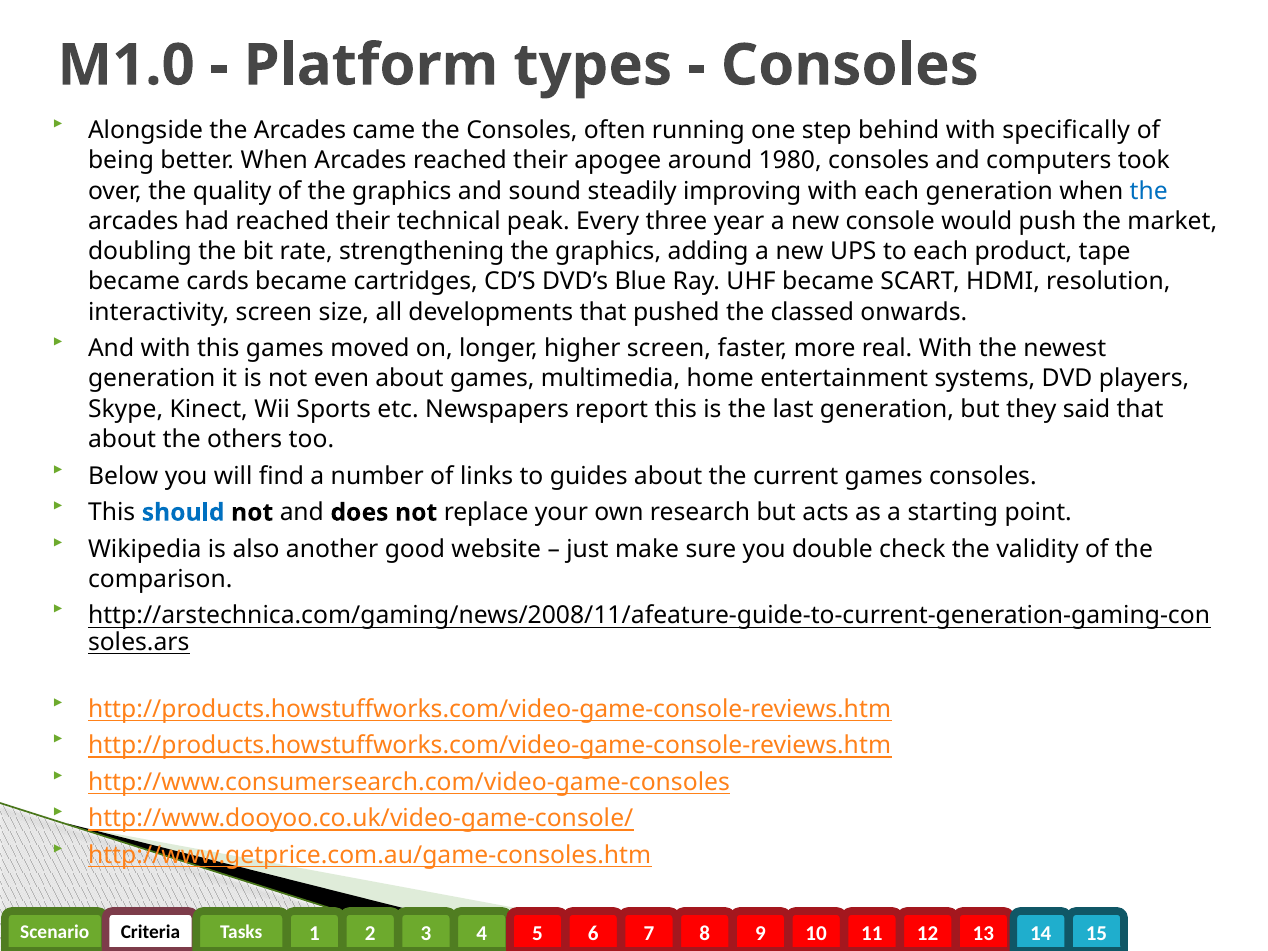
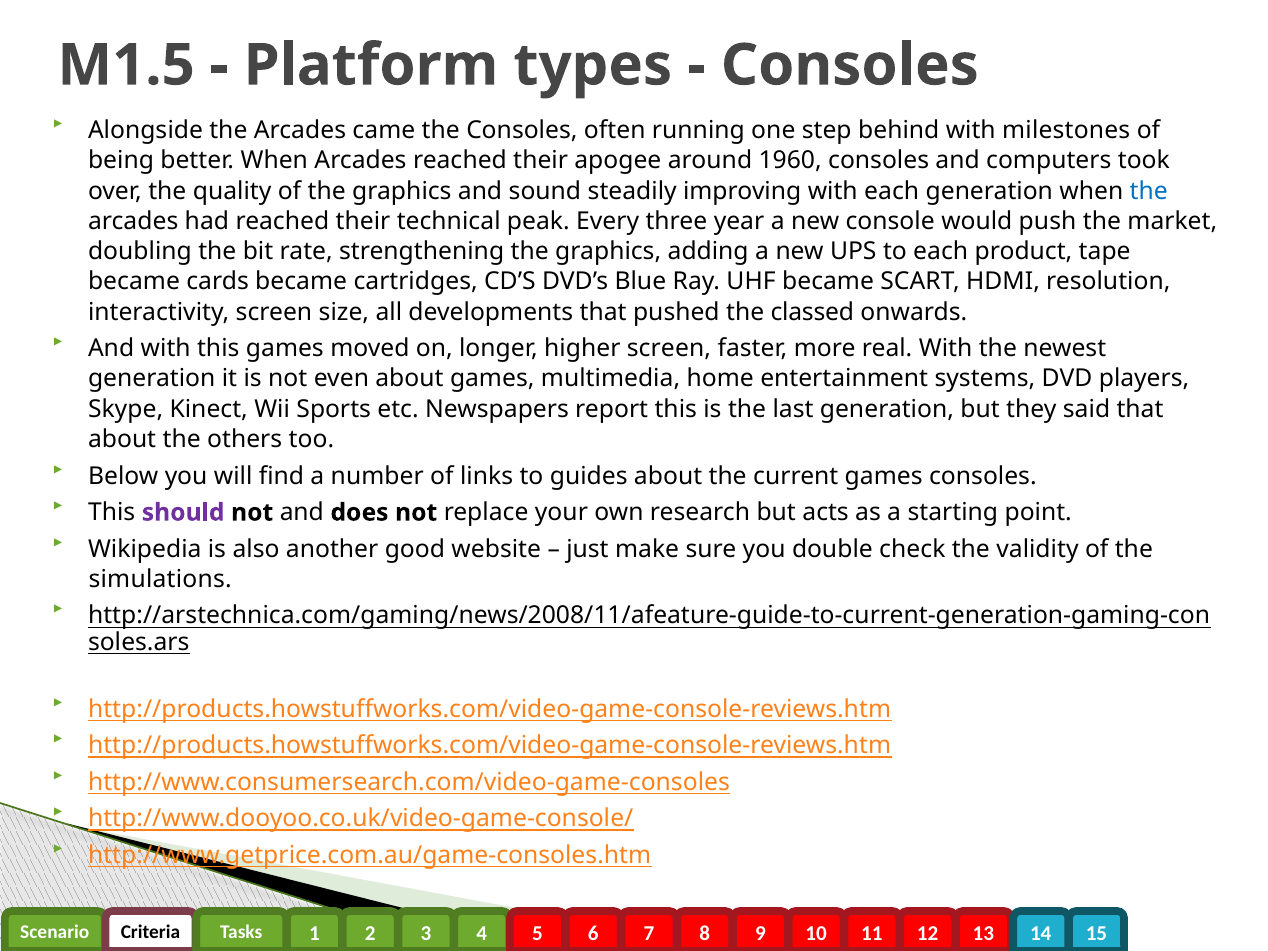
M1.0: M1.0 -> M1.5 (126, 65)
specifically: specifically -> milestones (1066, 131)
1980: 1980 -> 1960 (790, 161)
should colour: blue -> purple (183, 512)
comparison: comparison -> simulations (160, 579)
